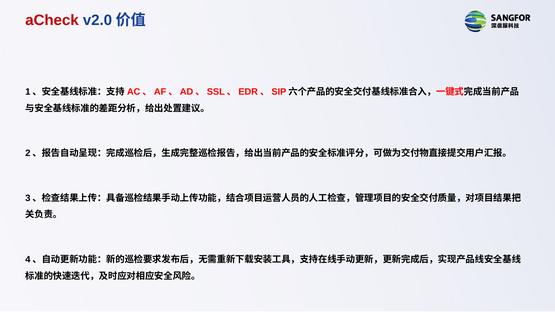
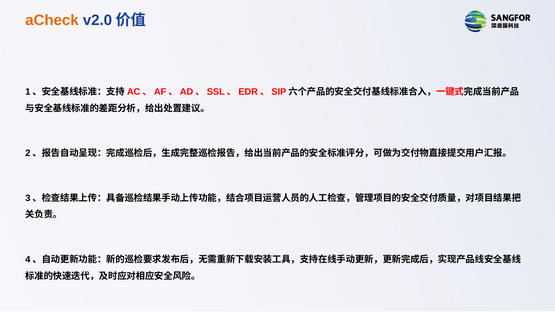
aCheck colour: red -> orange (52, 20)
